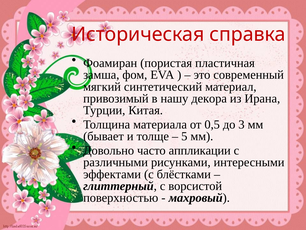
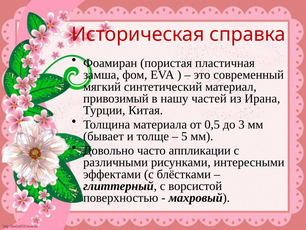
декора: декора -> частей (209, 98)
